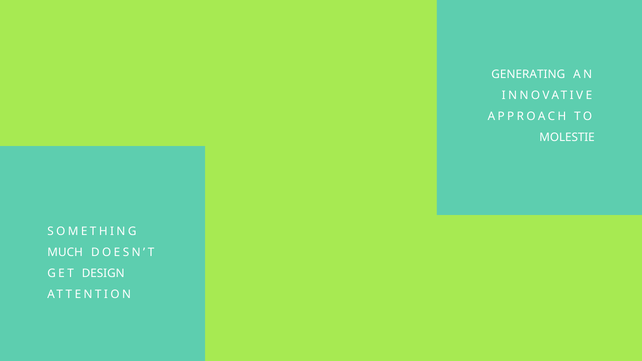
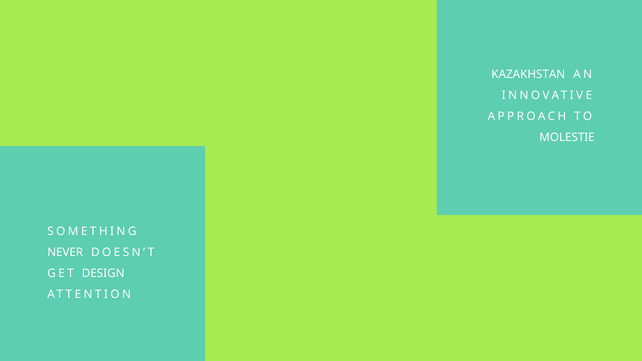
GENERATING: GENERATING -> KAZAKHSTAN (528, 74)
MUCH: MUCH -> NEVER (65, 253)
